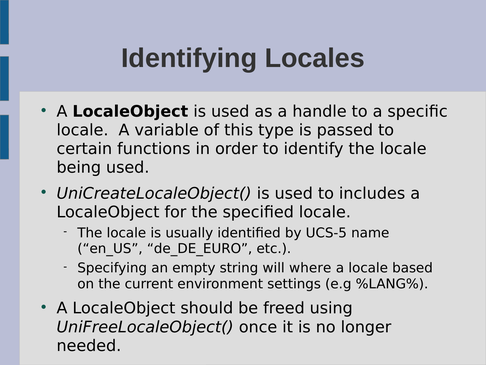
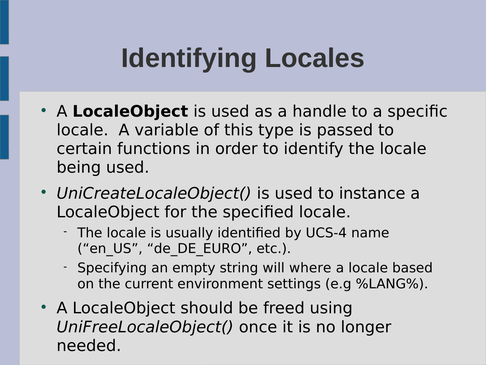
includes: includes -> instance (372, 193)
UCS-5: UCS-5 -> UCS-4 (326, 233)
